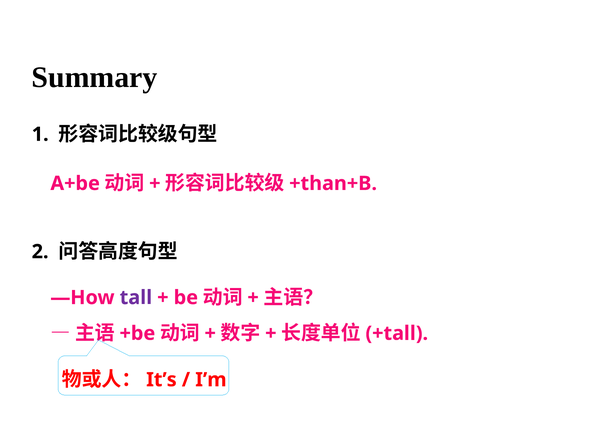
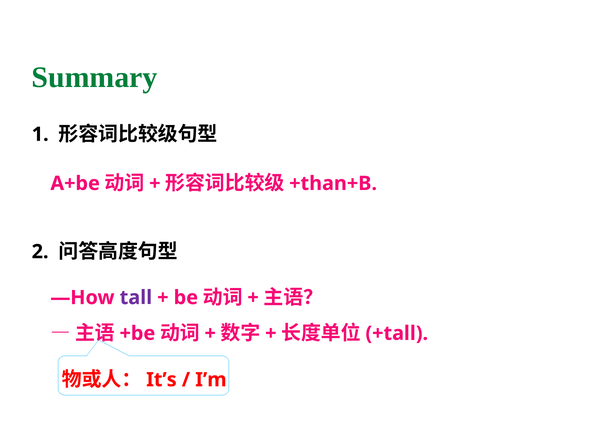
Summary colour: black -> green (95, 77)
